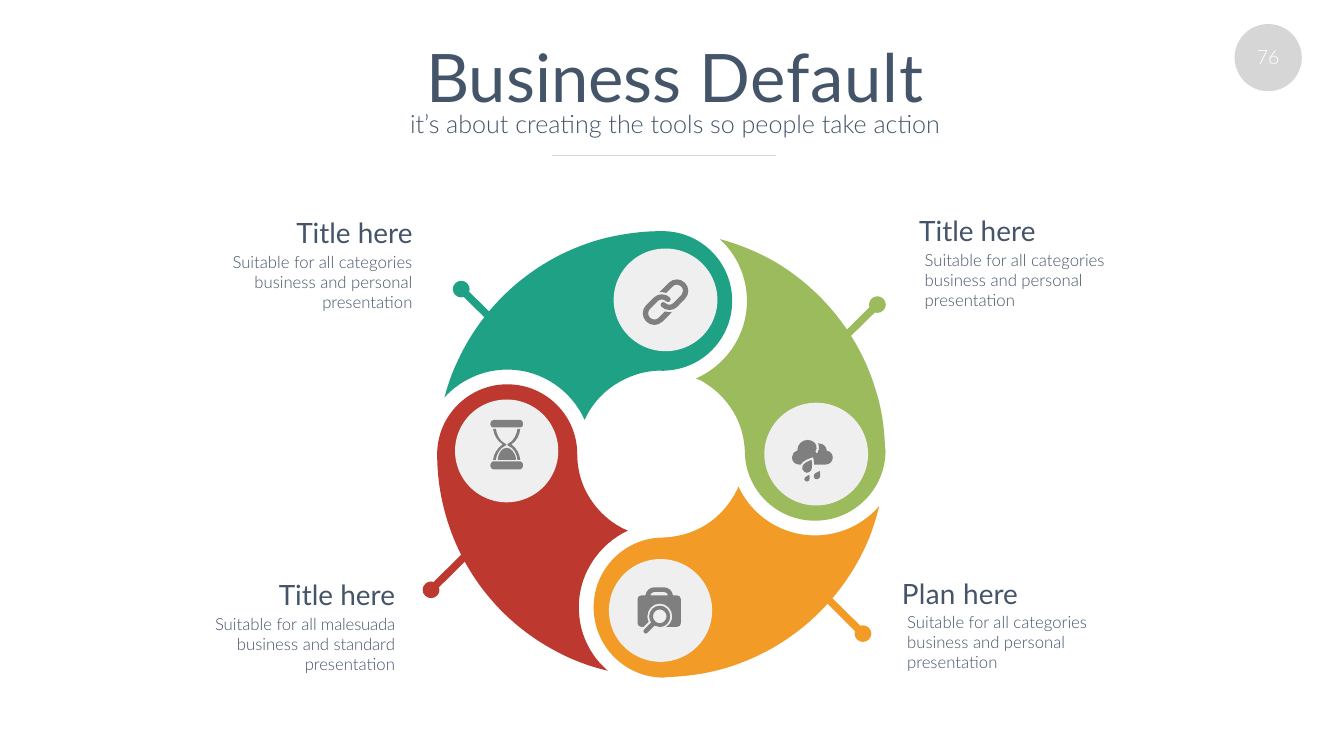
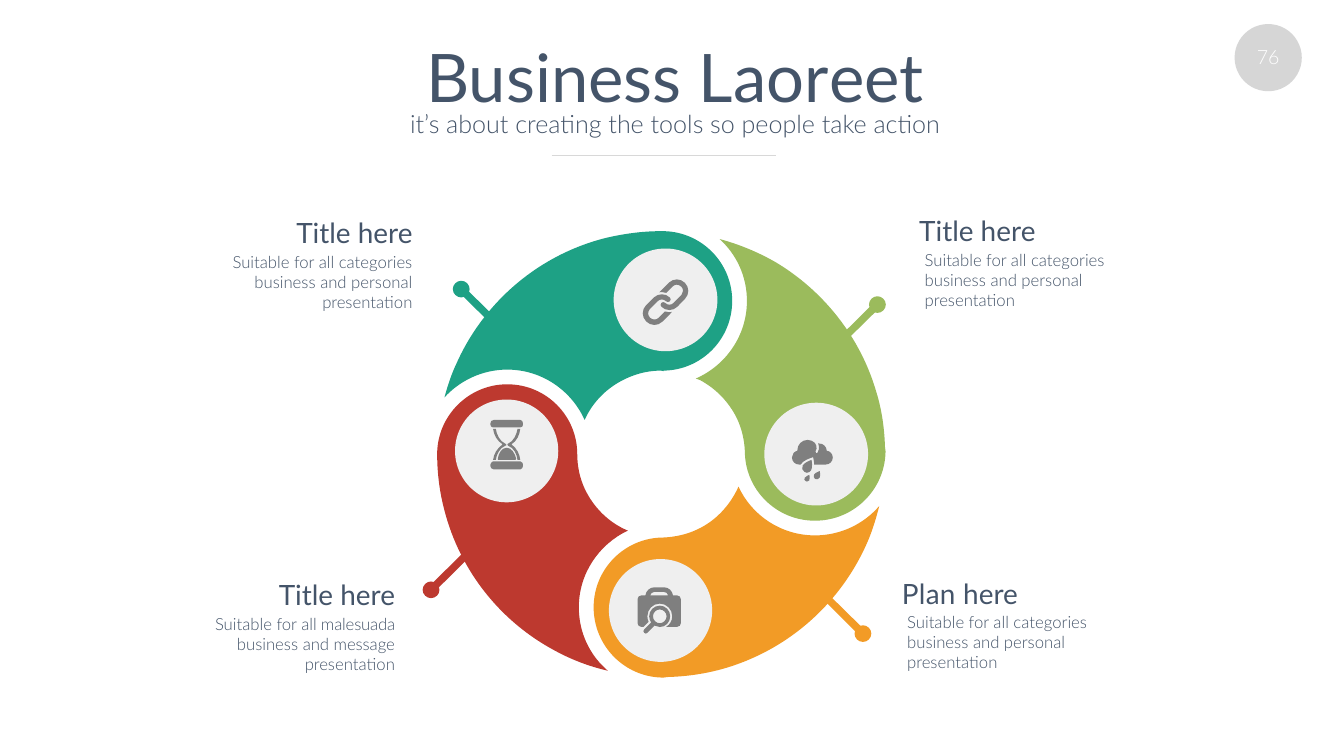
Default: Default -> Laoreet (811, 81)
standard: standard -> message (364, 645)
